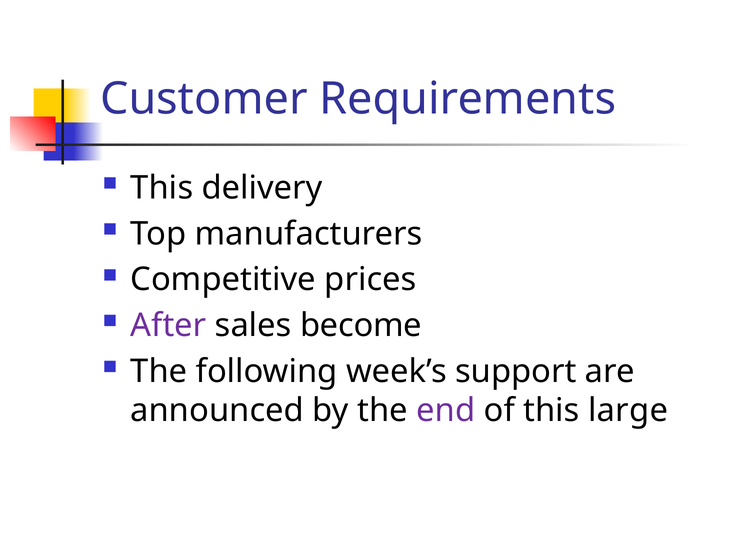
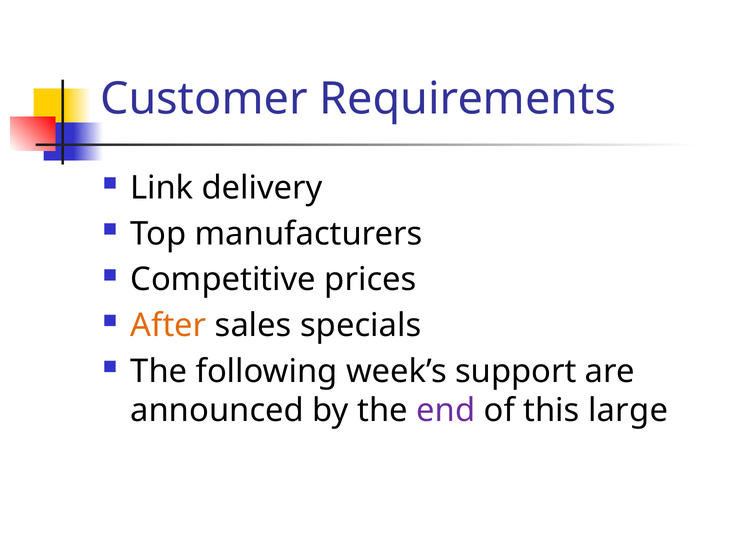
This: This -> Link (162, 188)
After colour: purple -> orange (168, 326)
become: become -> specials (361, 326)
